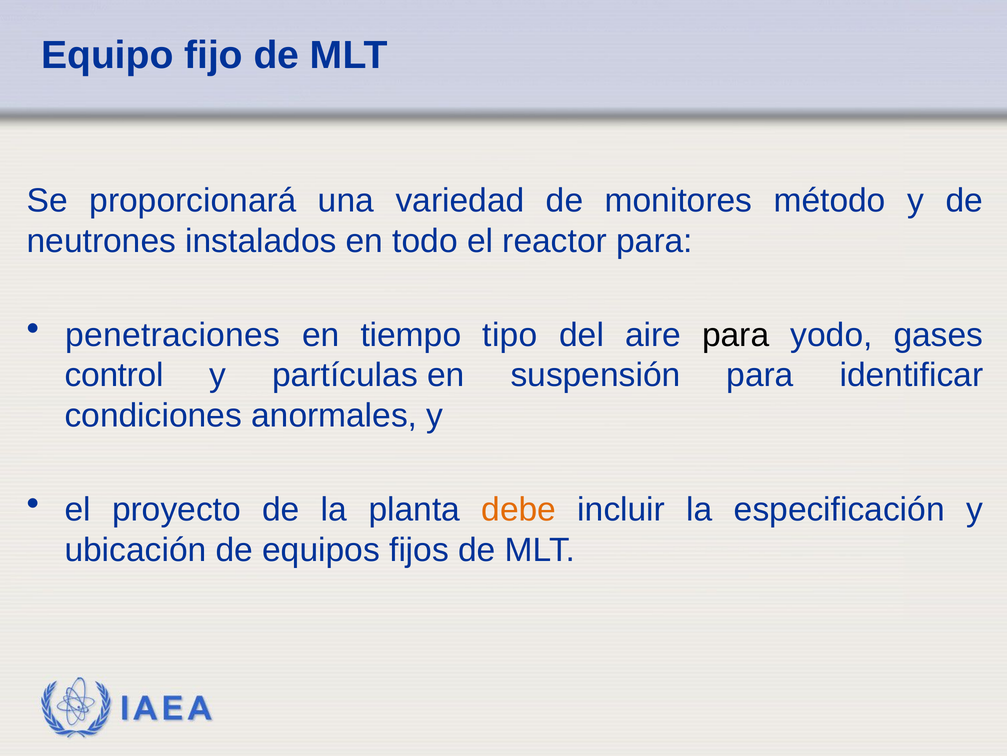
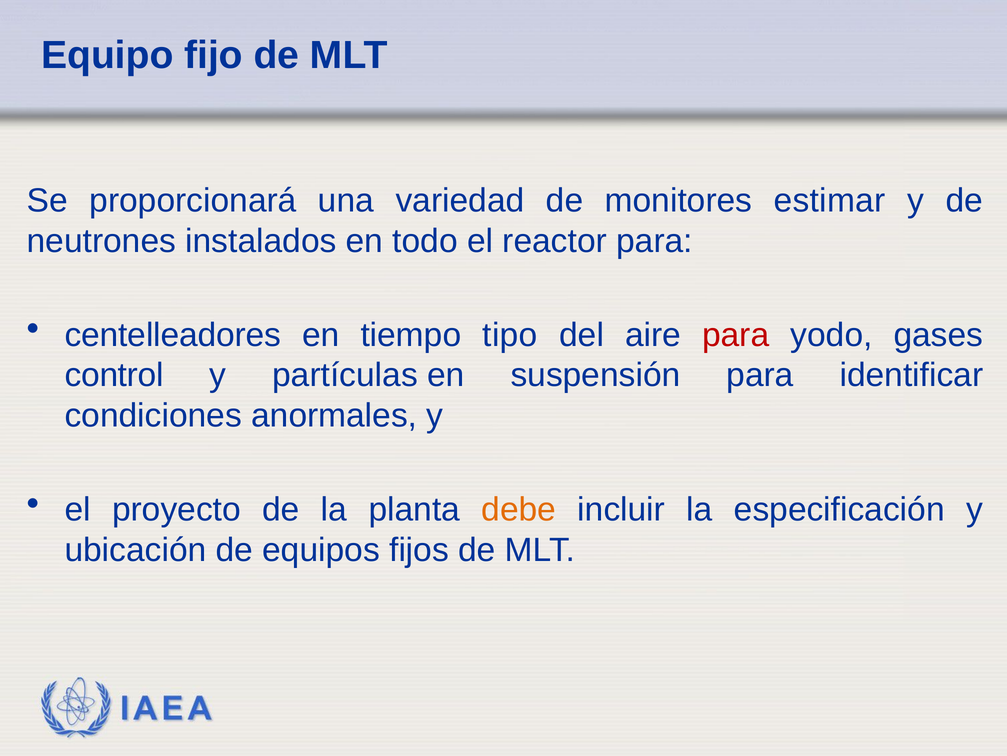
método: método -> estimar (830, 200)
penetraciones: penetraciones -> centelleadores (173, 335)
para colour: black -> red (736, 335)
